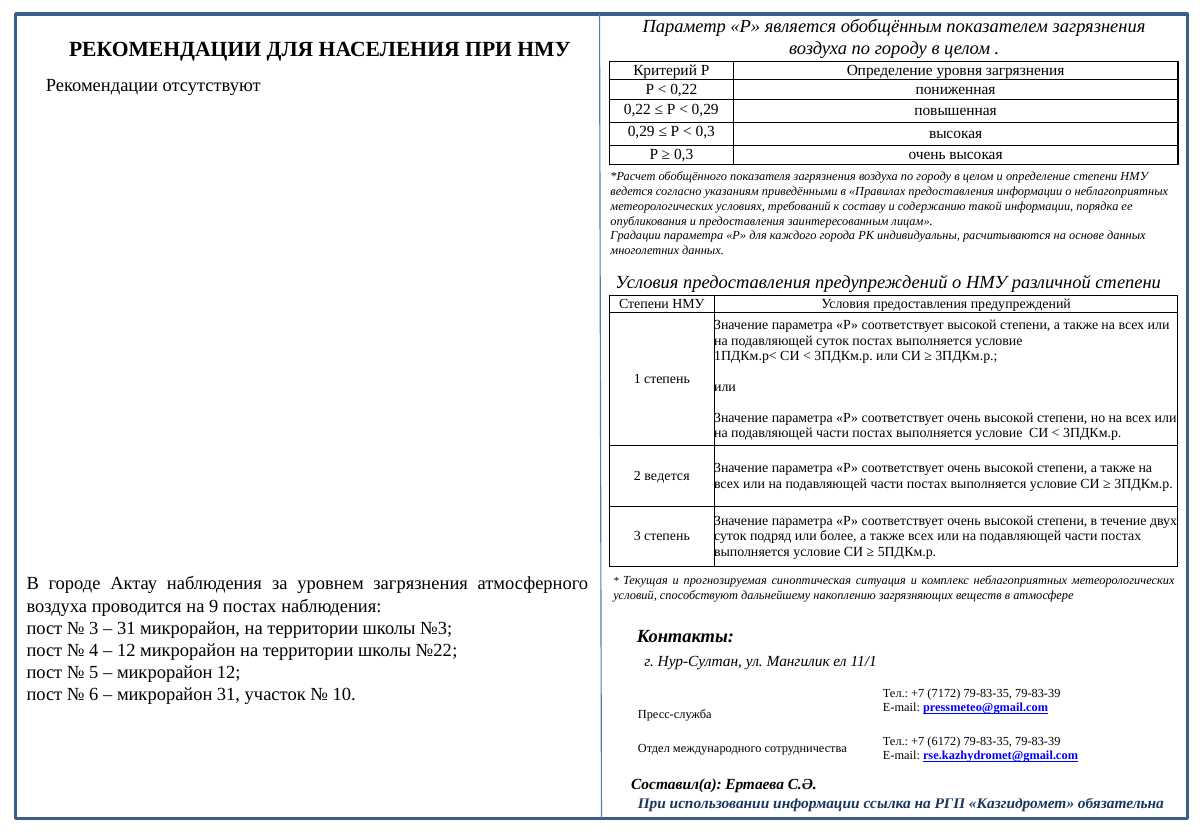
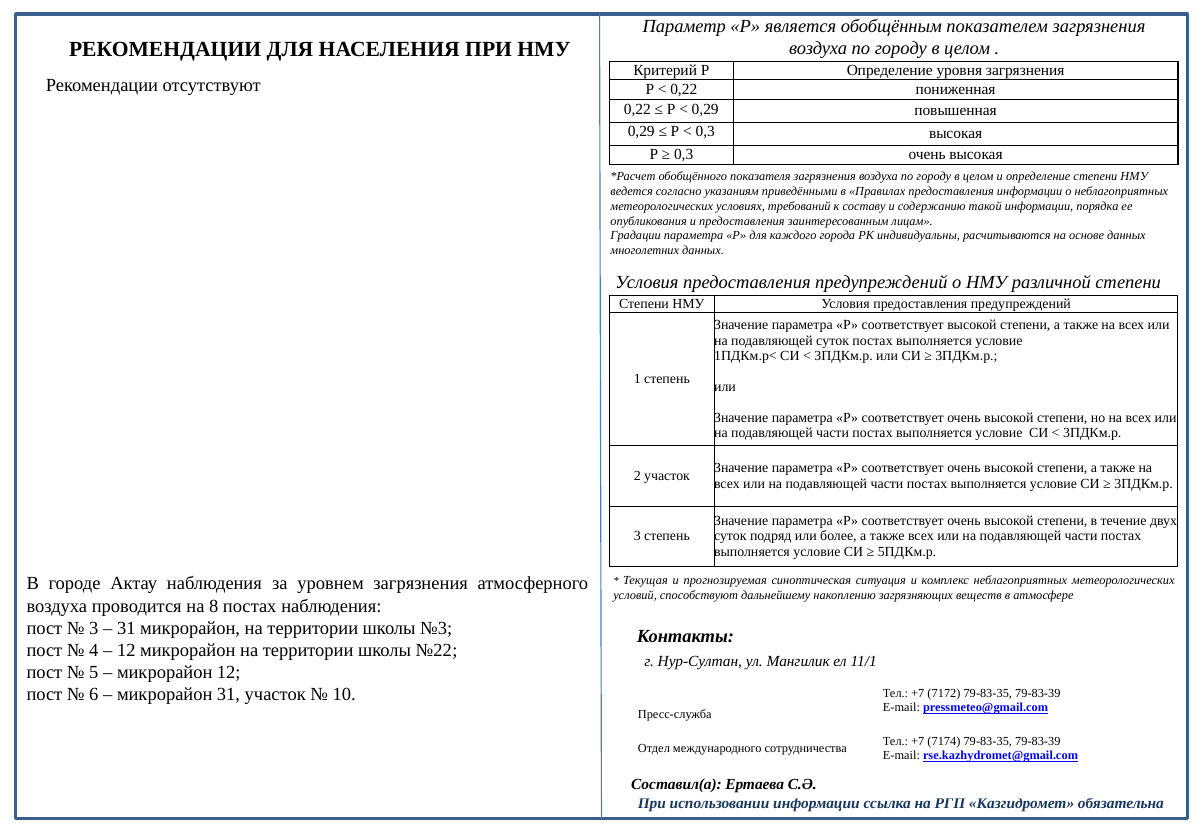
2 ведется: ведется -> участок (667, 476)
9: 9 -> 8 (214, 606)
6172: 6172 -> 7174 (944, 742)
